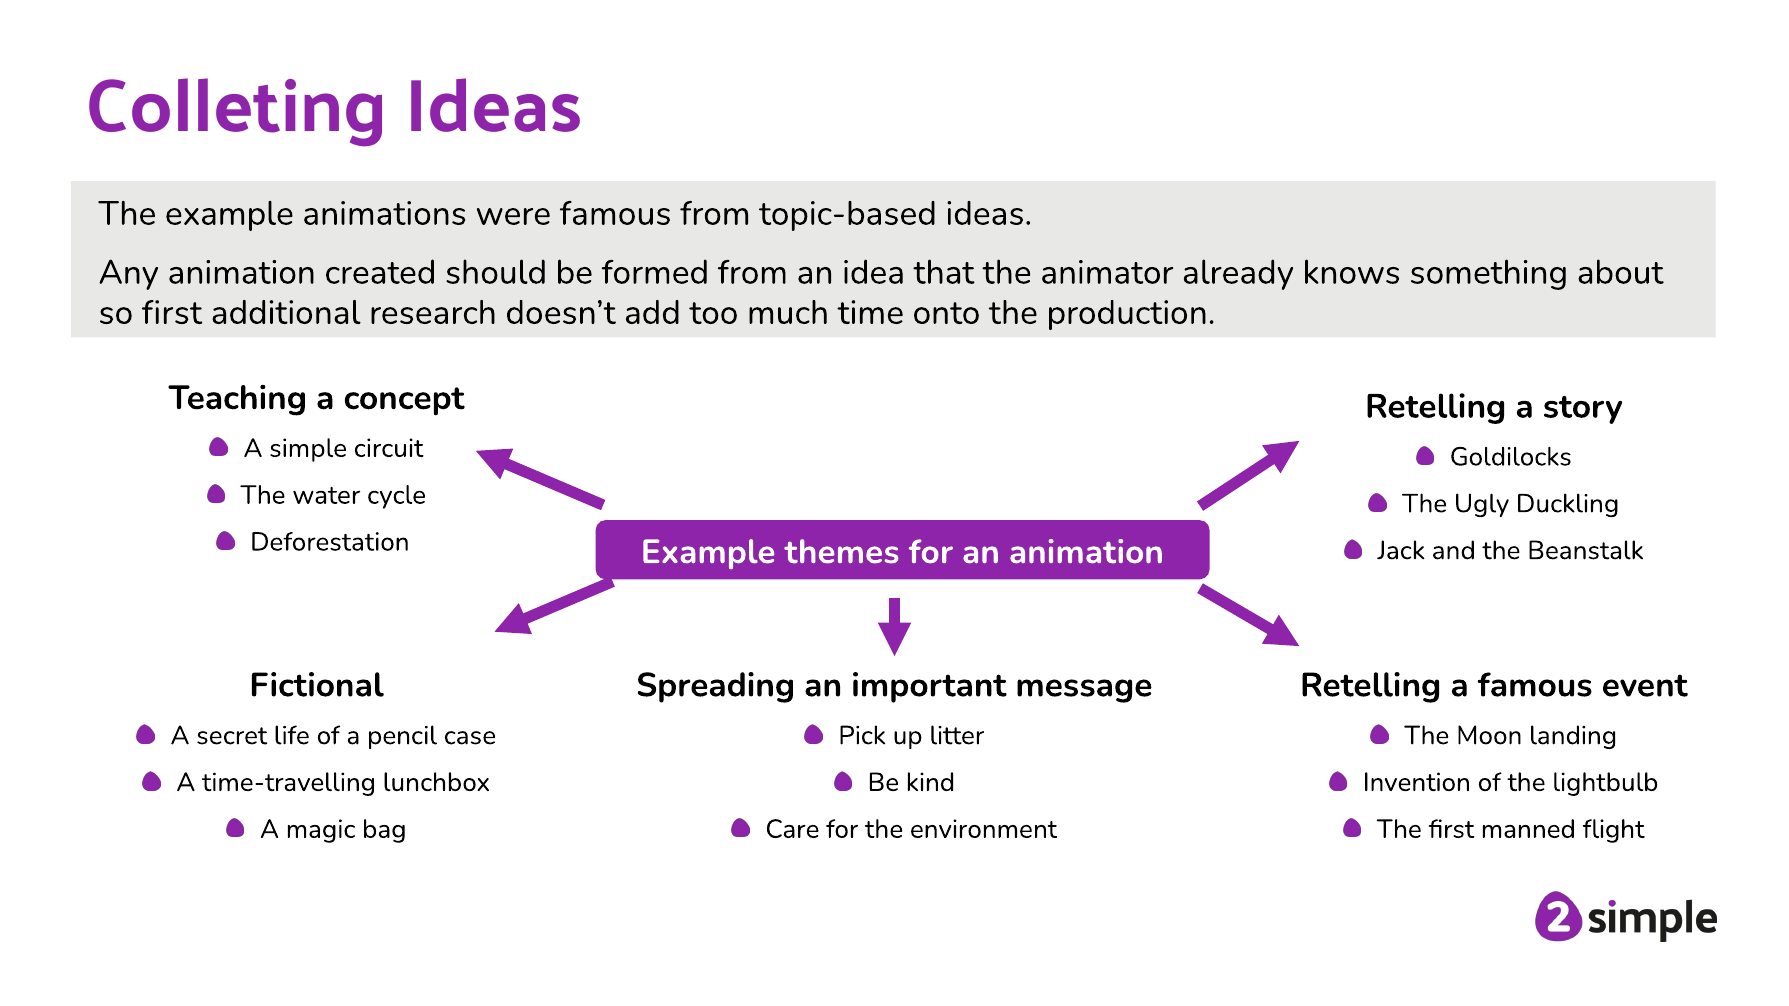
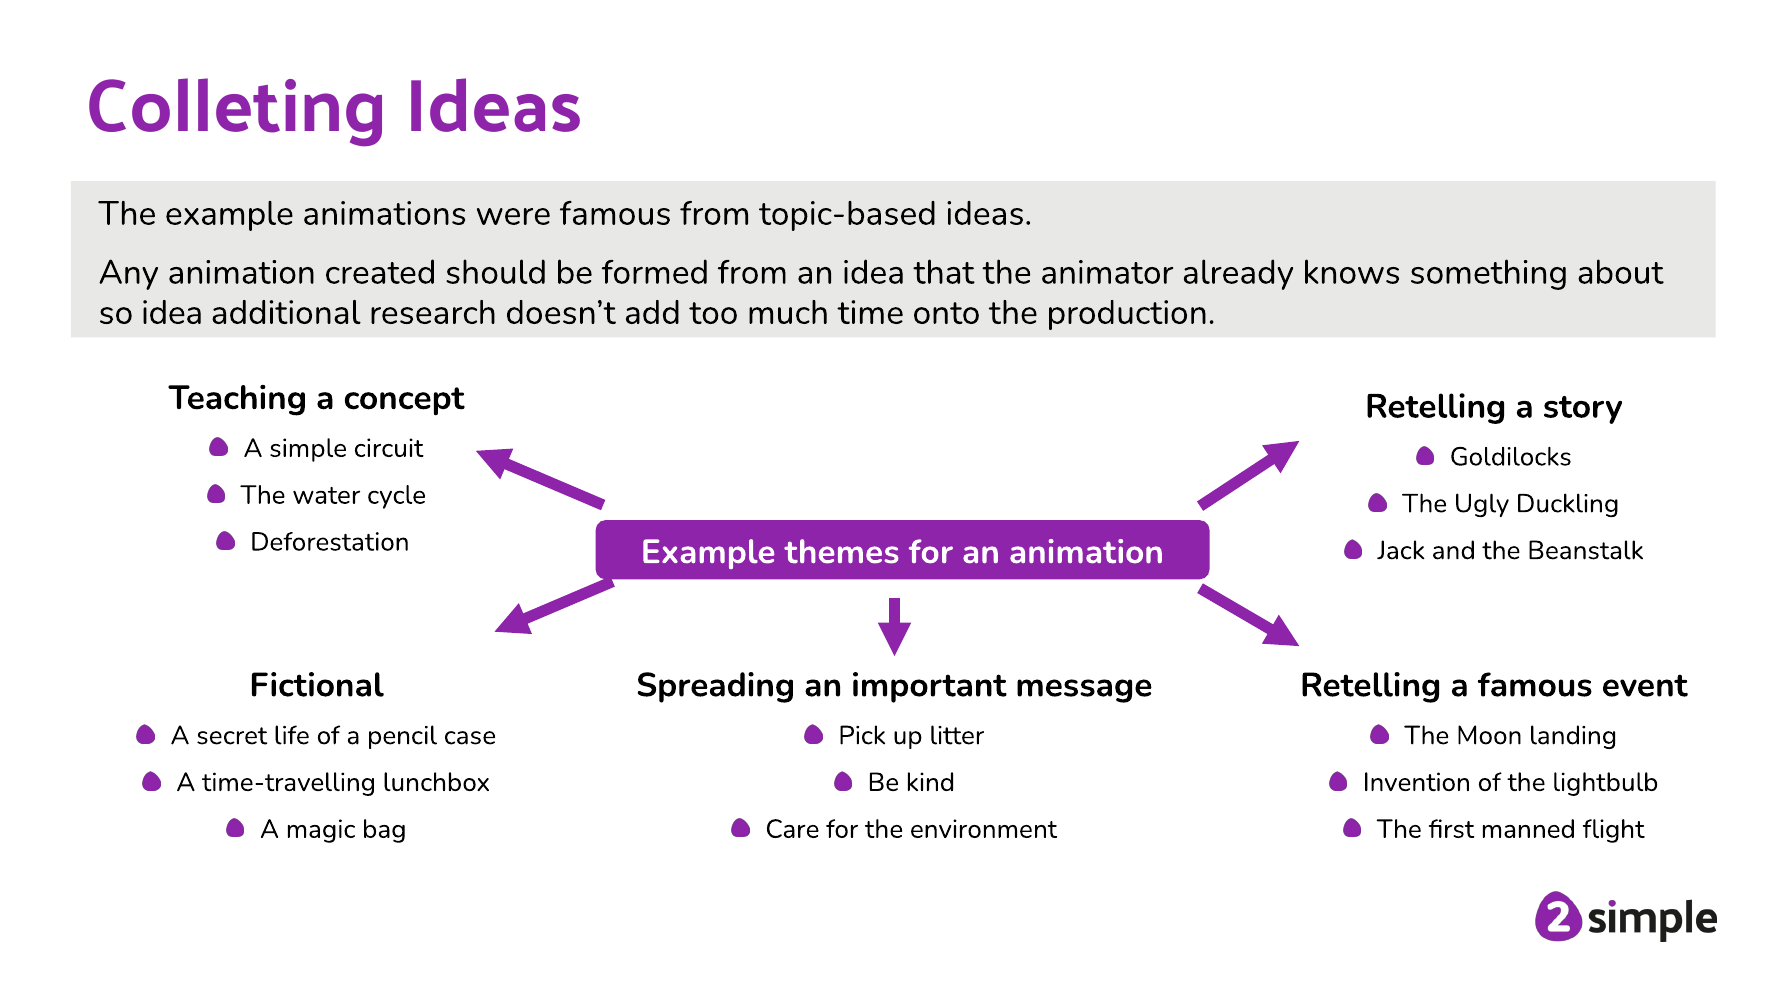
so first: first -> idea (172, 313)
